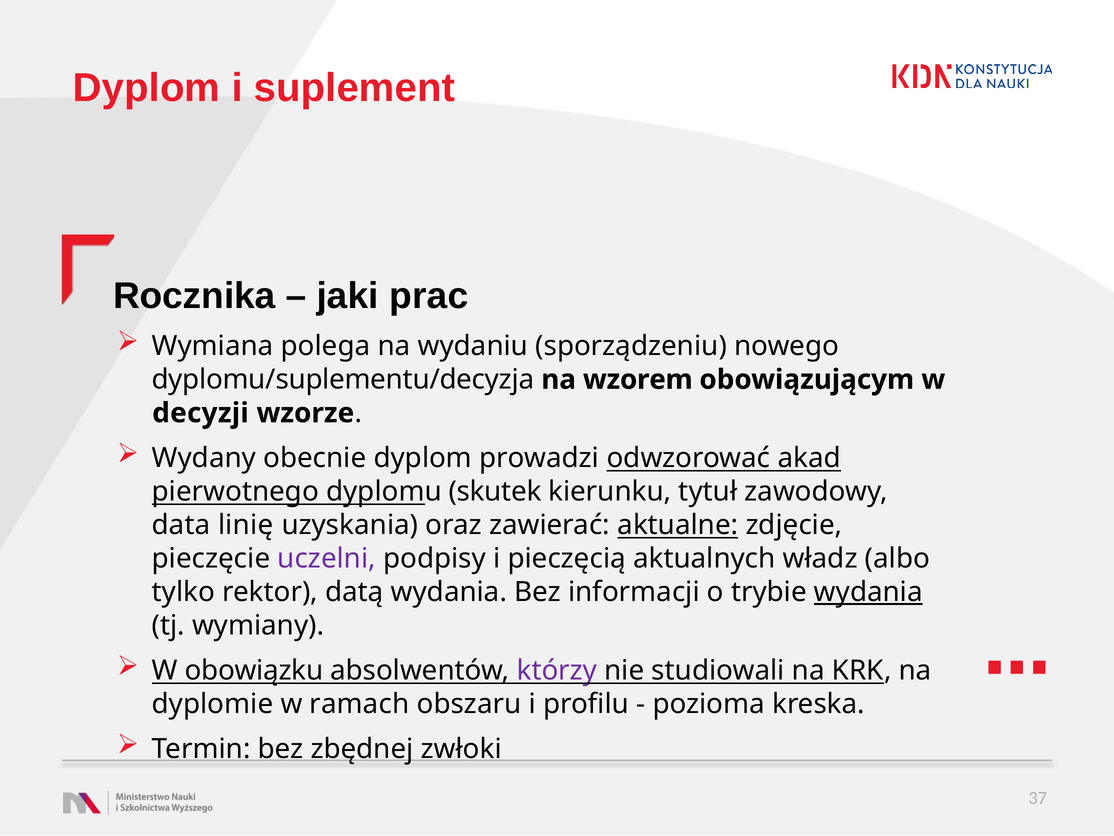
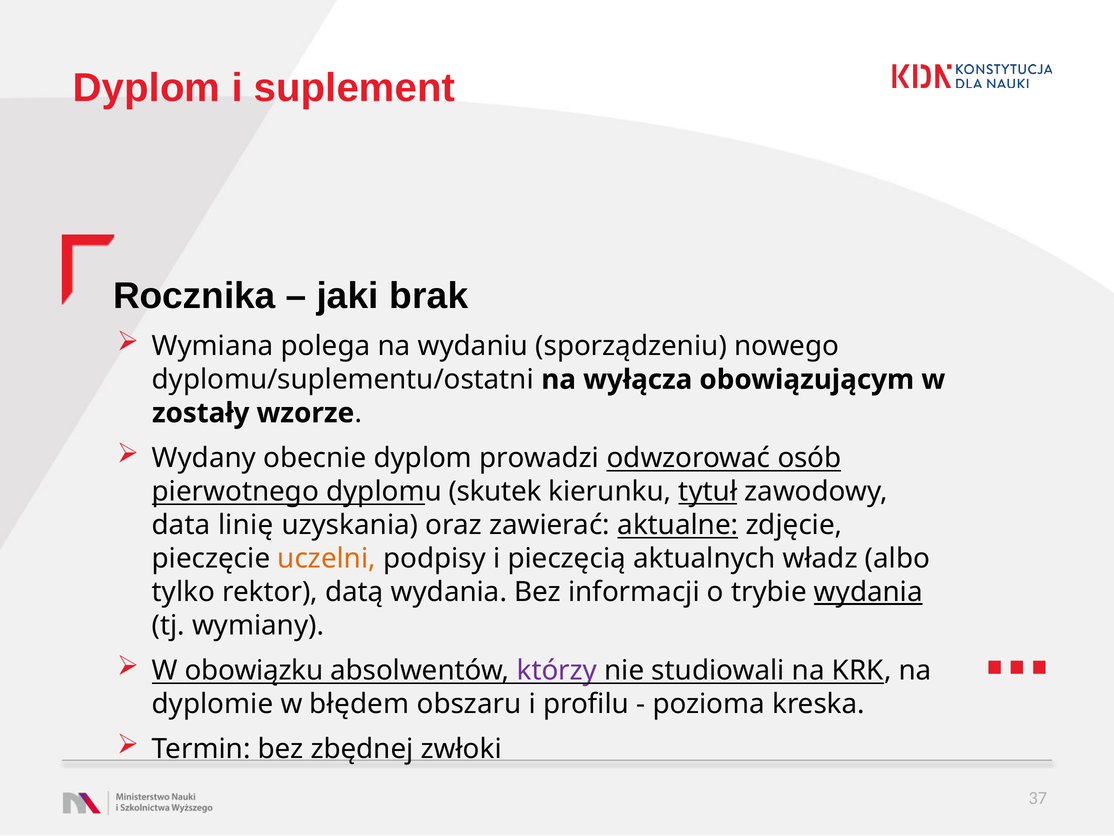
prac: prac -> brak (429, 296)
dyplomu/suplementu/decyzja: dyplomu/suplementu/decyzja -> dyplomu/suplementu/ostatni (343, 379)
wzorem: wzorem -> wyłącza (638, 379)
decyzji: decyzji -> zostały (201, 413)
akad: akad -> osób (809, 458)
tytuł underline: none -> present (708, 491)
uczelni colour: purple -> orange (327, 558)
ramach: ramach -> błędem (359, 704)
